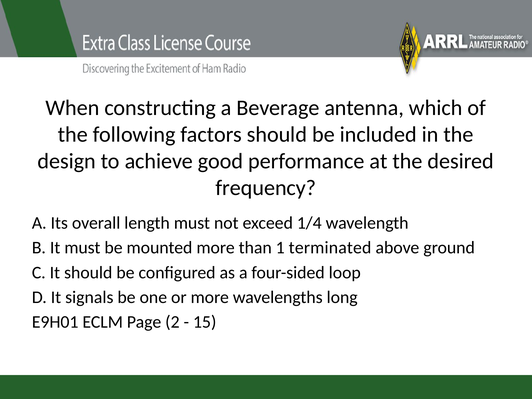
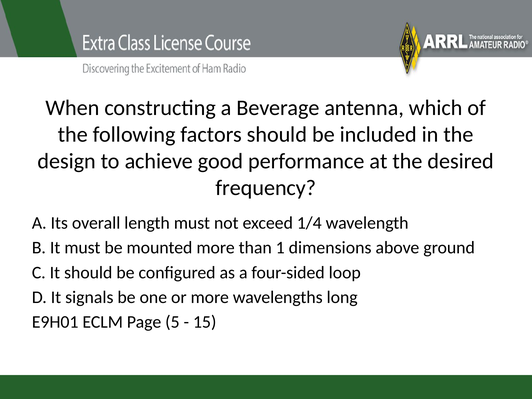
terminated: terminated -> dimensions (330, 248)
2: 2 -> 5 (172, 322)
